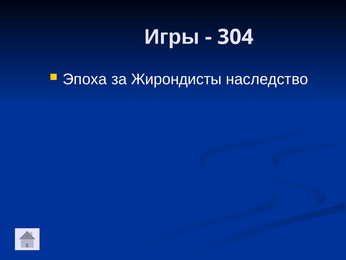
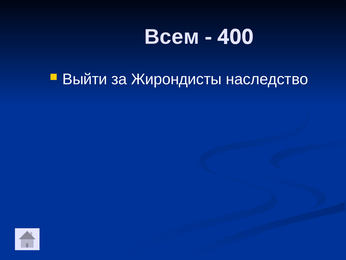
Игры: Игры -> Всем (172, 37)
304: 304 -> 400 (235, 37)
Эпоха: Эпоха -> Выйти (85, 79)
